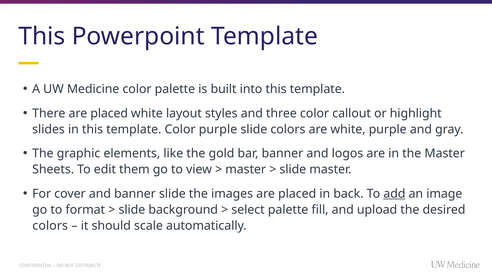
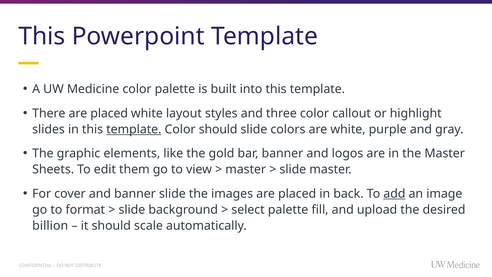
template underline: none -> present (134, 129)
Color purple: purple -> should (218, 129)
colors: colors -> billion (50, 226)
